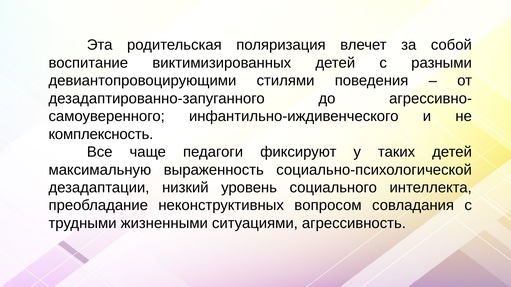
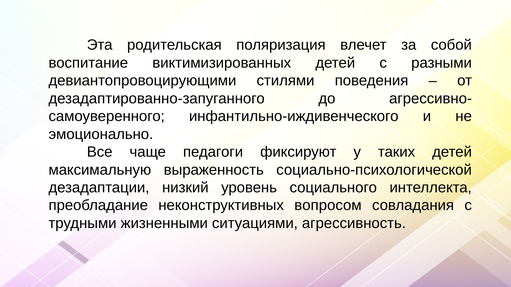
комплексность: комплексность -> эмоционально (101, 134)
